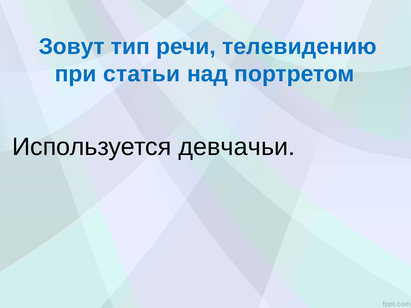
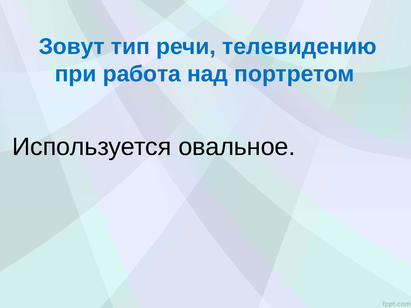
статьи: статьи -> работа (142, 74)
девчачьи: девчачьи -> овальное (237, 147)
